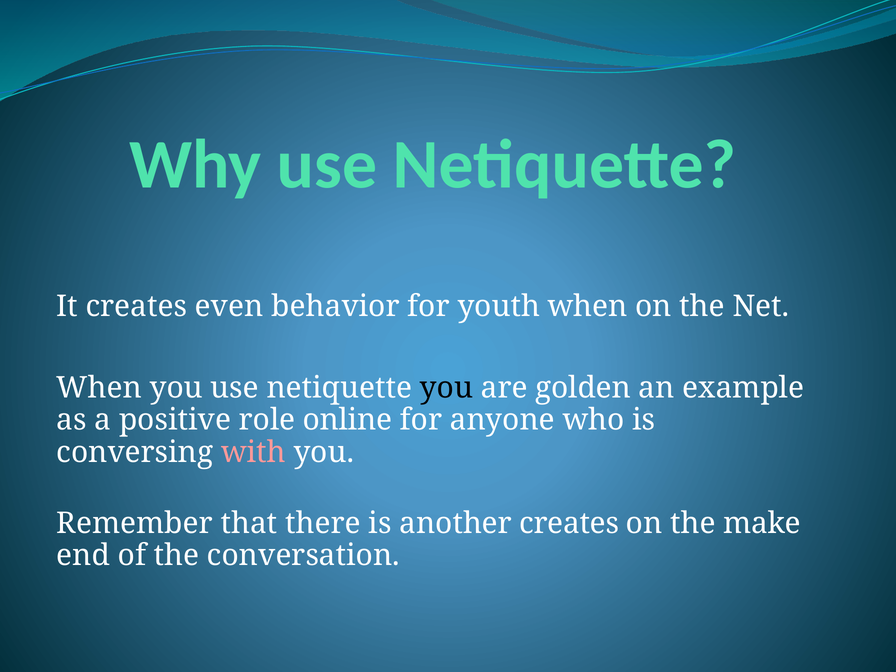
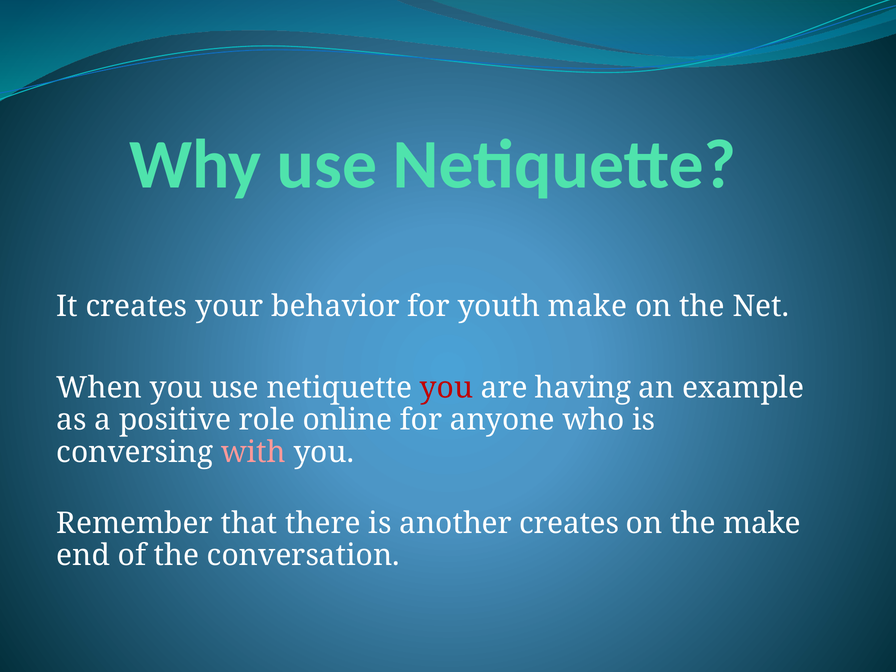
even: even -> your (229, 306)
youth when: when -> make (587, 306)
you colour: black -> red (447, 388)
golden: golden -> having (583, 388)
